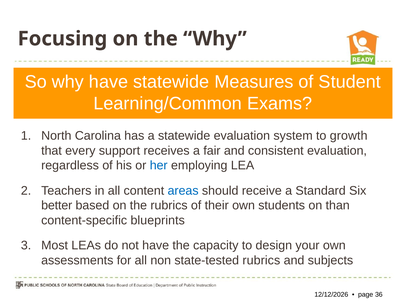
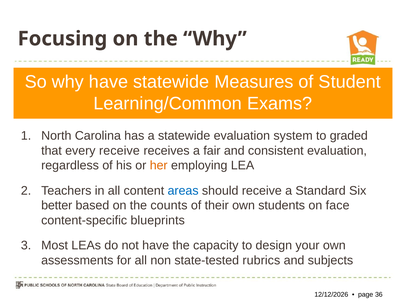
growth: growth -> graded (349, 135)
every support: support -> receive (119, 150)
her colour: blue -> orange (159, 165)
the rubrics: rubrics -> counts (169, 205)
than: than -> face (338, 205)
